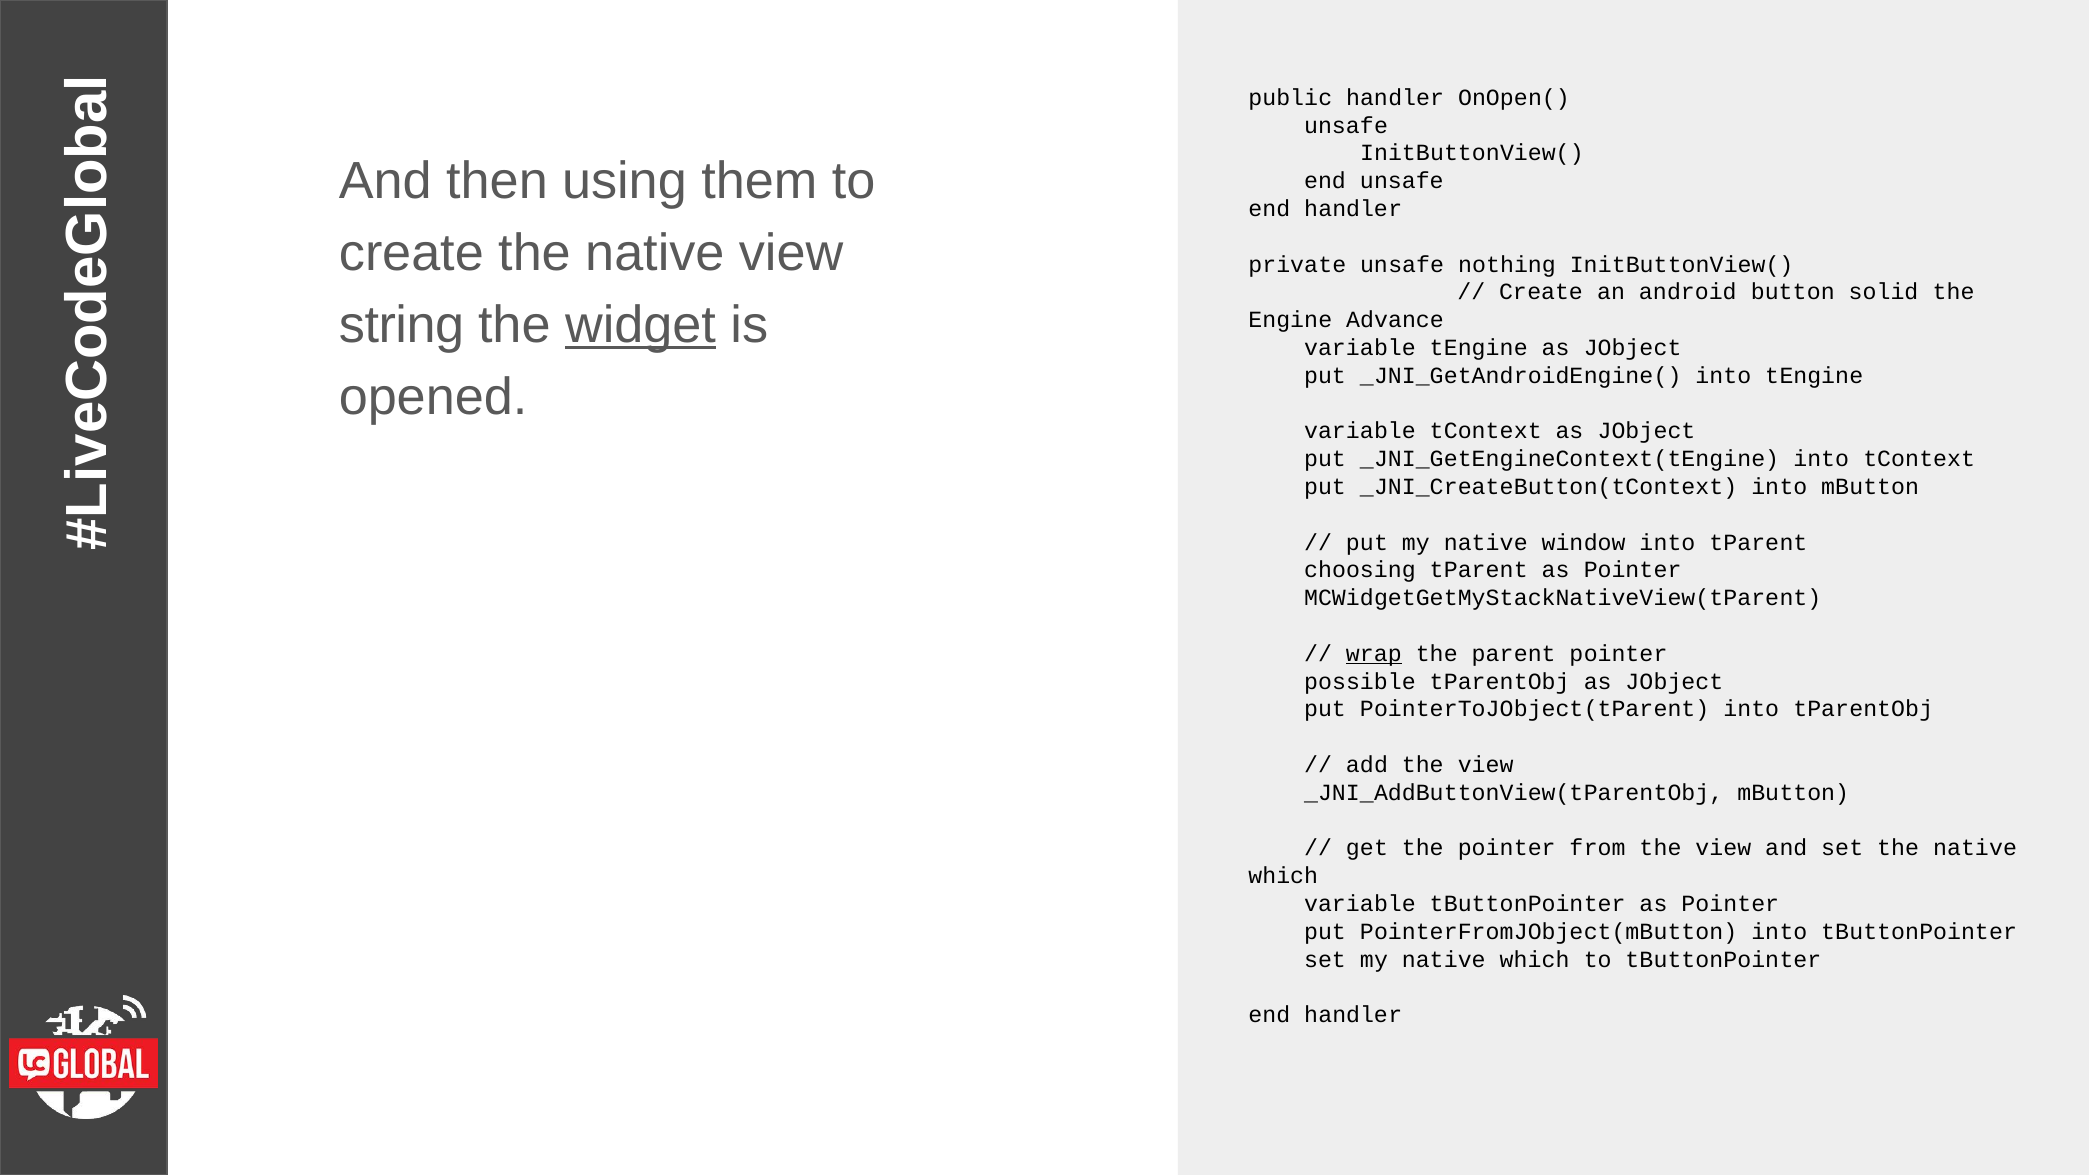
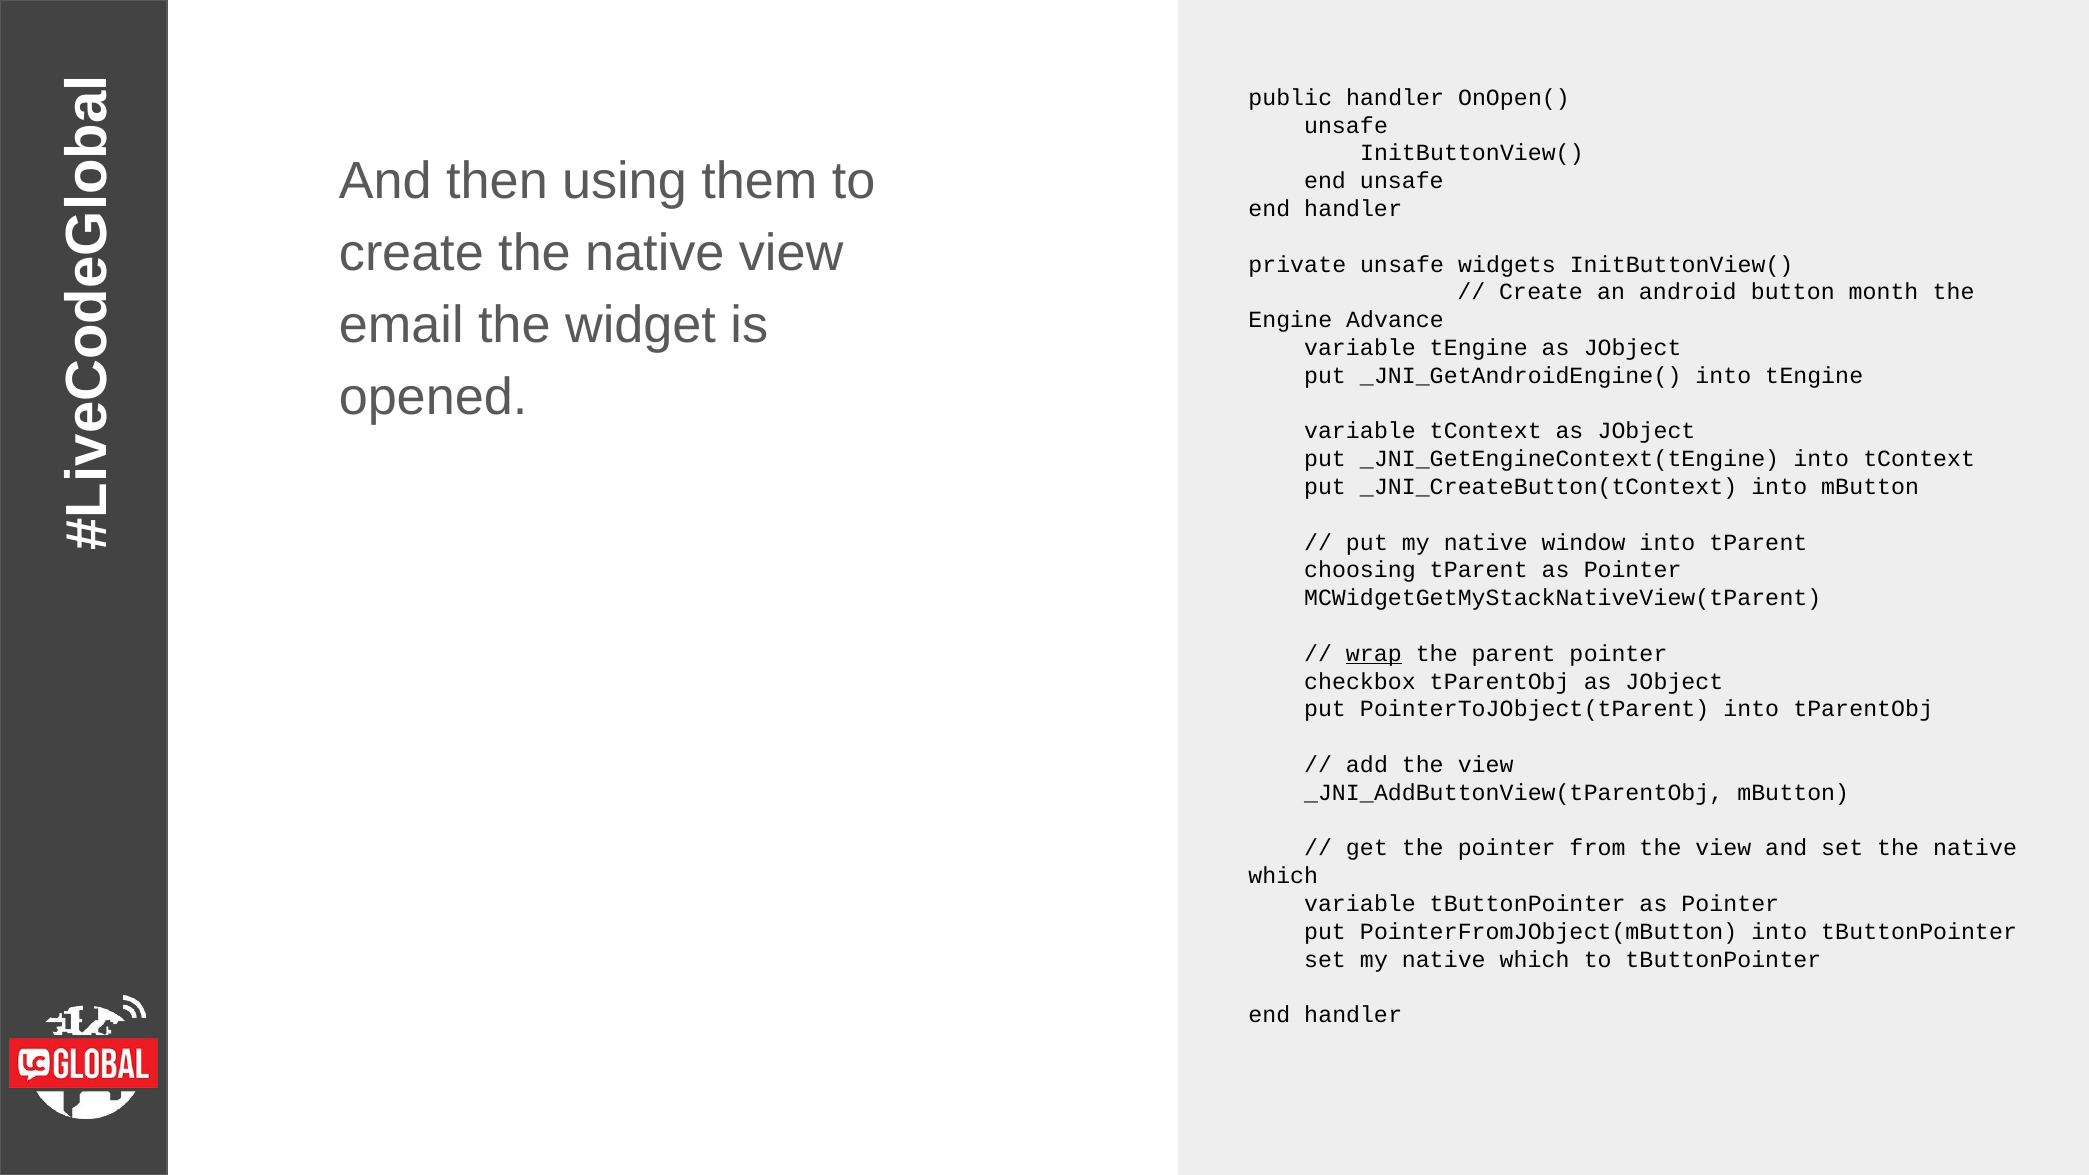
nothing: nothing -> widgets (1507, 264)
solid: solid -> month (1884, 292)
string: string -> email (401, 325)
widget underline: present -> none (640, 325)
possible: possible -> checkbox (1360, 681)
